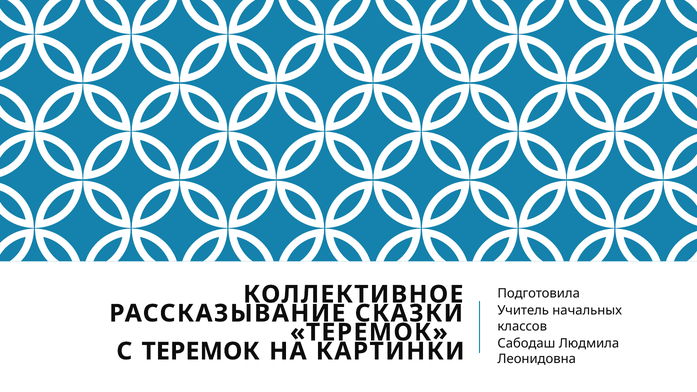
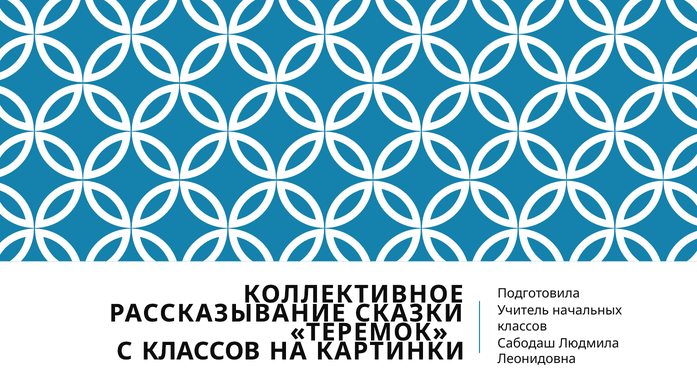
С ТЕРЕМОК: ТЕРЕМОК -> КЛАССОВ (201, 351)
